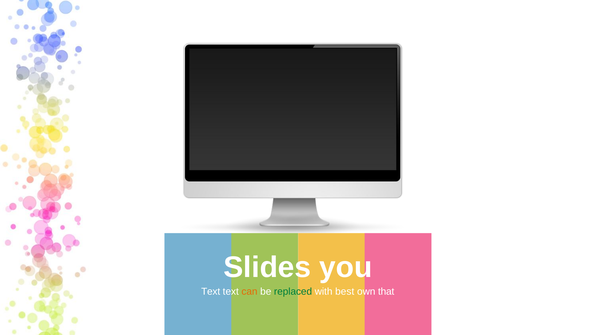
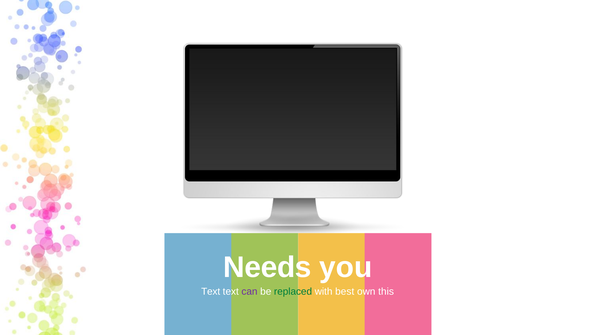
Slides: Slides -> Needs (267, 268)
can colour: orange -> purple (249, 292)
that: that -> this (386, 292)
